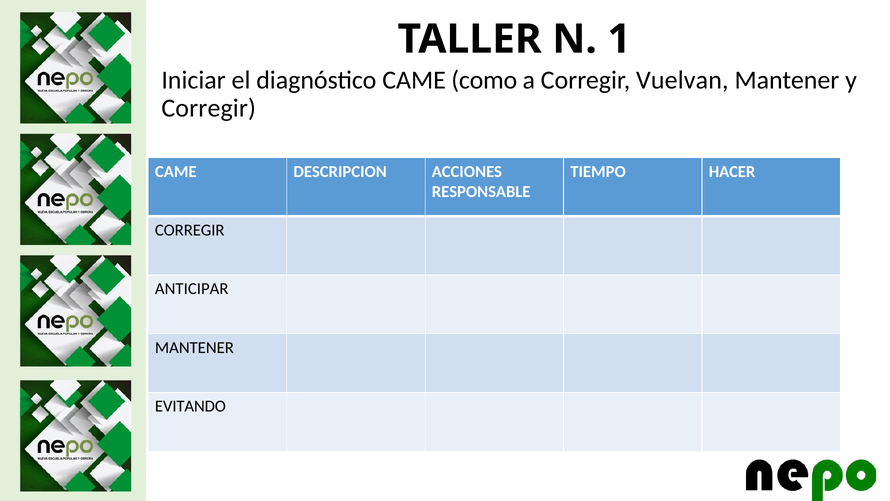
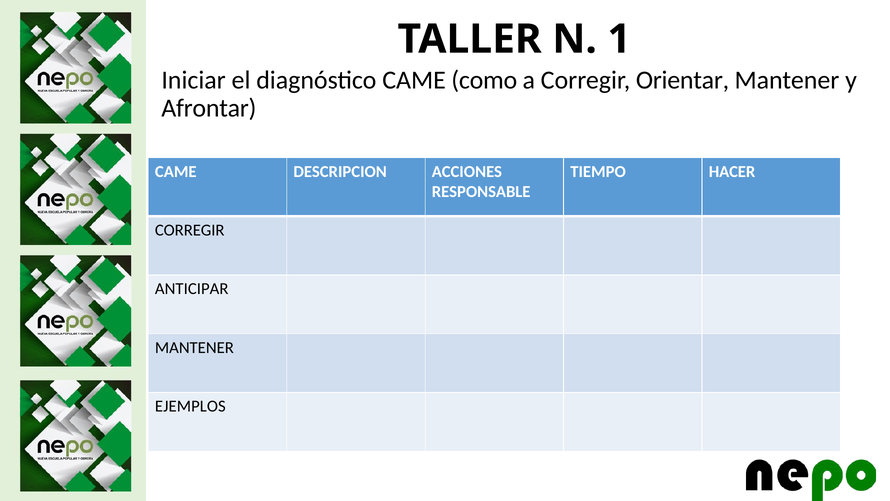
Vuelvan: Vuelvan -> Orientar (683, 80)
Corregir: Corregir -> Afrontar (209, 108)
EVITANDO: EVITANDO -> EJEMPLOS (190, 406)
